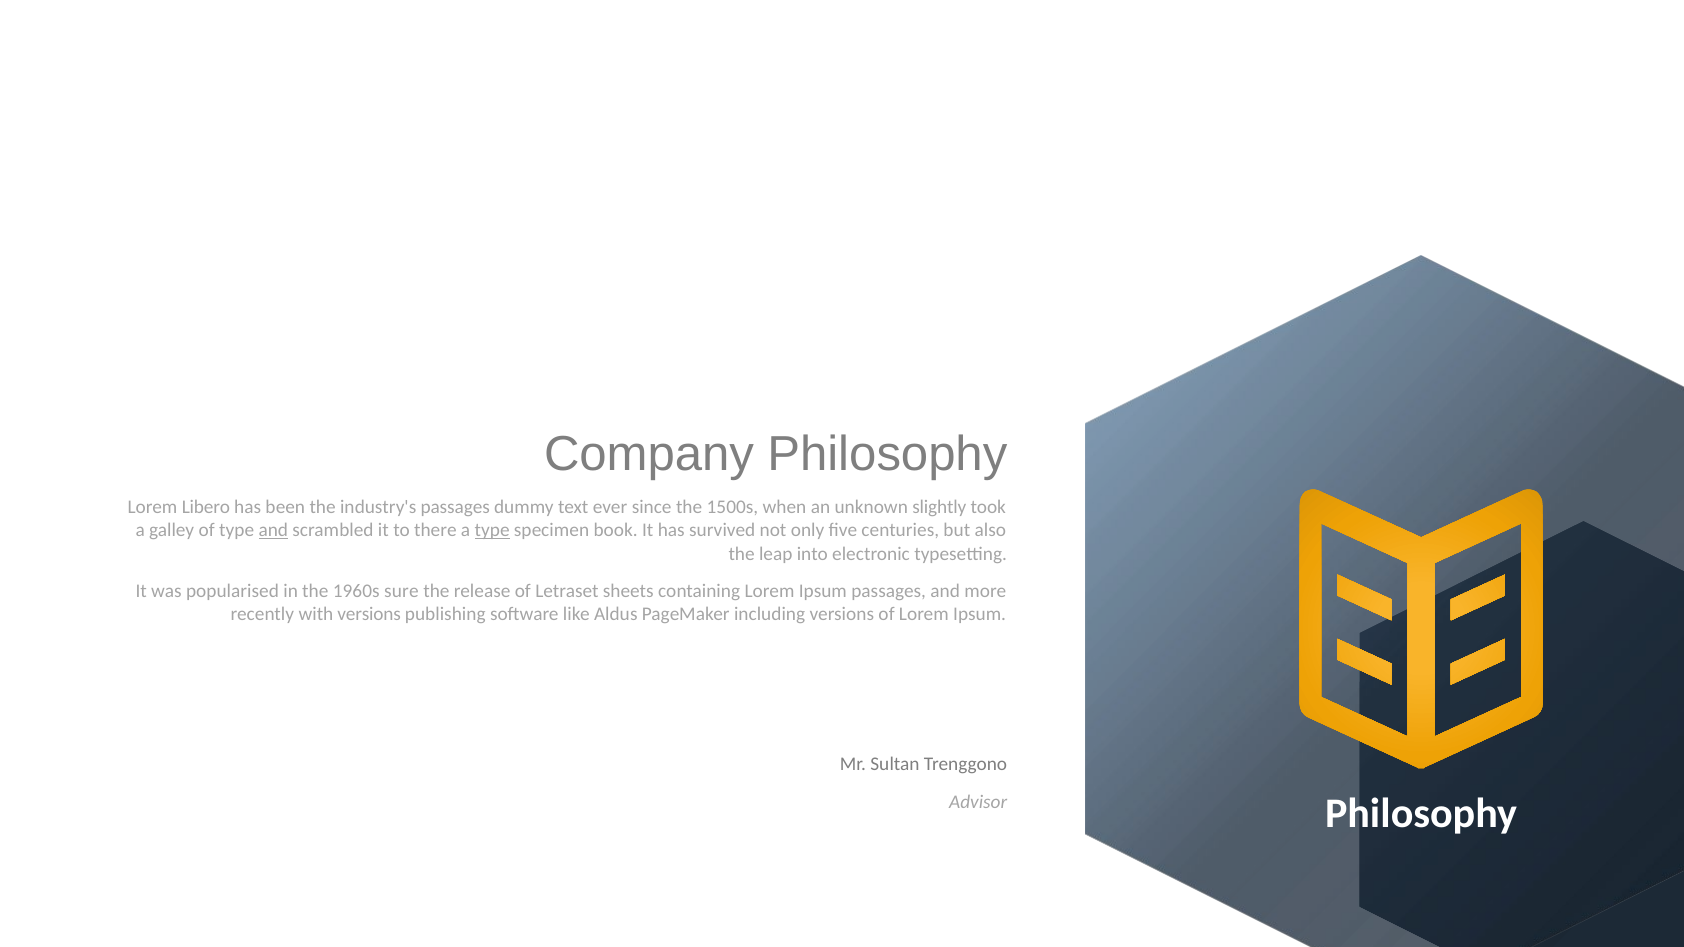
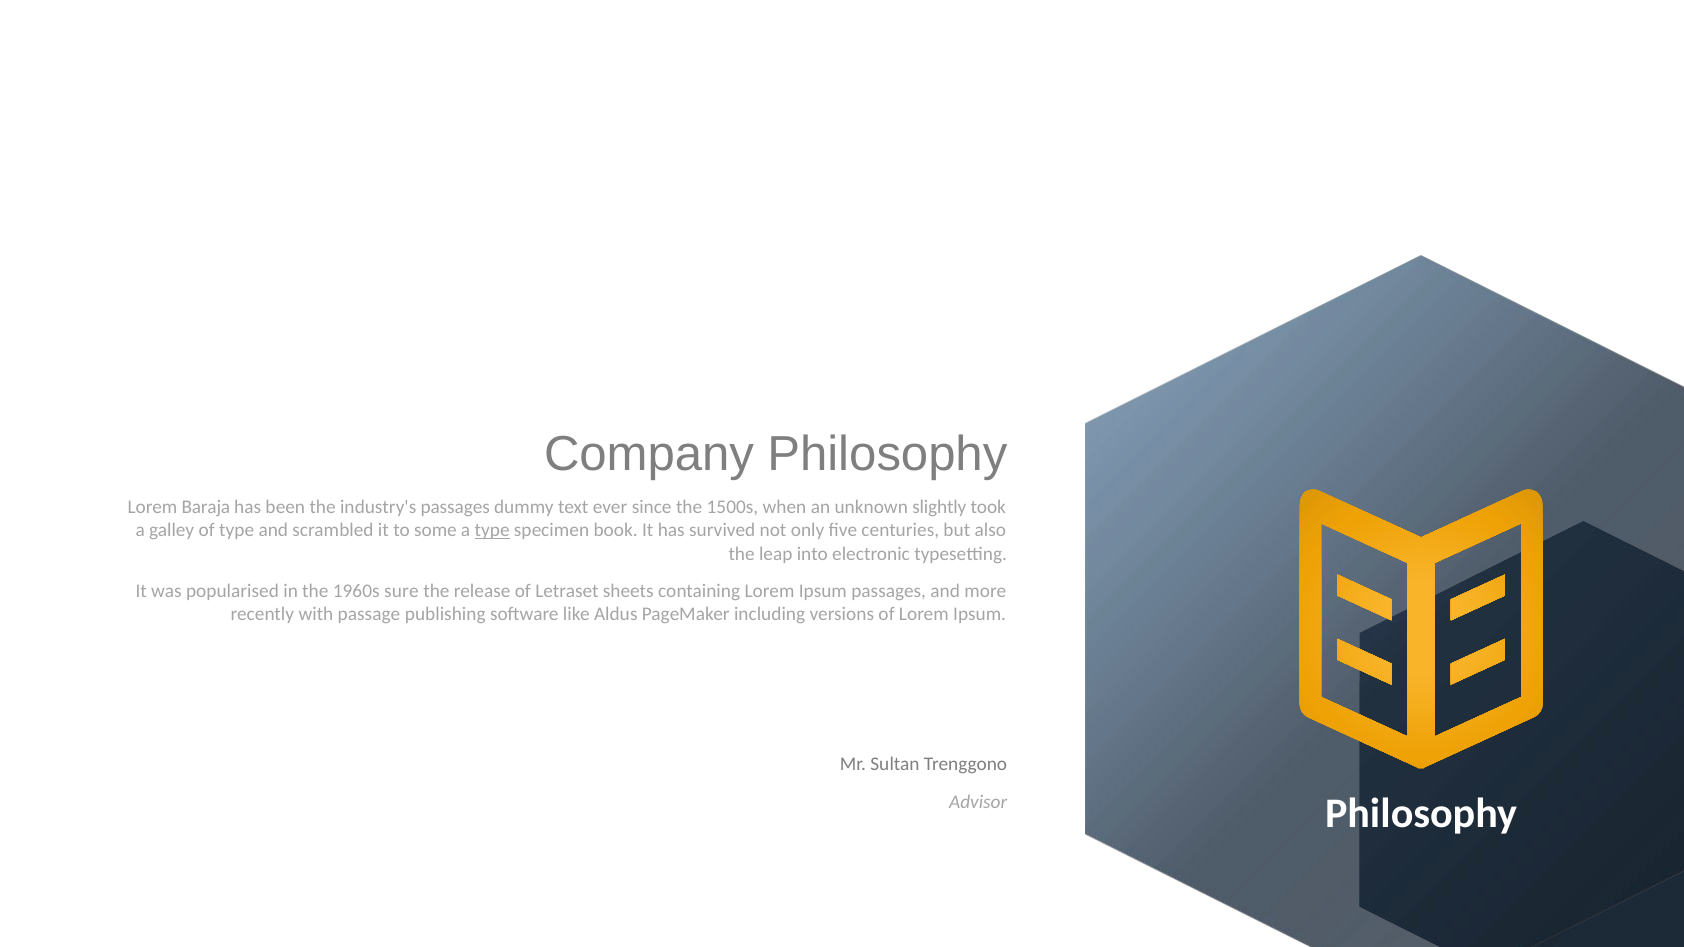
Libero: Libero -> Baraja (206, 508)
and underline: present -> none (273, 531)
there: there -> some (435, 531)
with versions: versions -> passage (369, 615)
